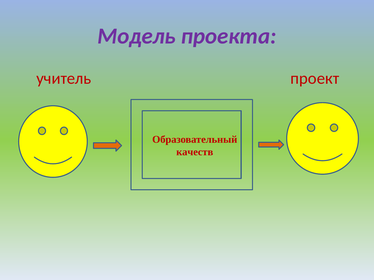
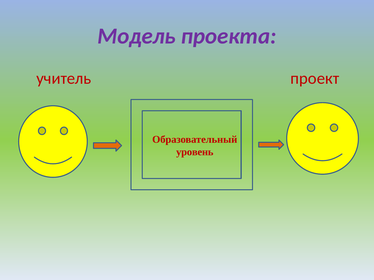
качеств: качеств -> уровень (195, 152)
